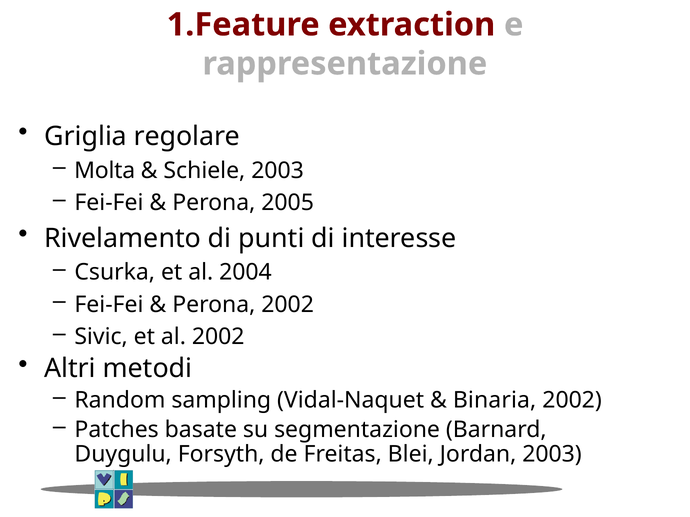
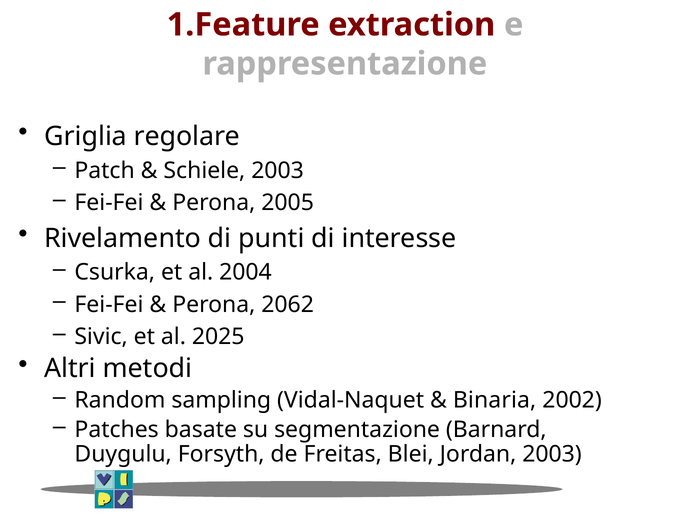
Molta: Molta -> Patch (105, 171)
Perona 2002: 2002 -> 2062 (288, 305)
al 2002: 2002 -> 2025 (218, 337)
